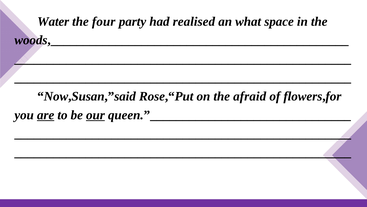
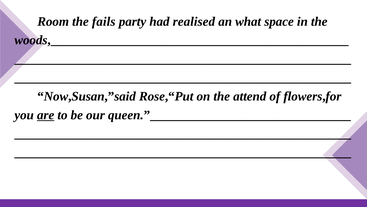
Water: Water -> Room (53, 21)
four: four -> fails (104, 21)
afraid: afraid -> attend (250, 96)
our underline: present -> none (95, 115)
